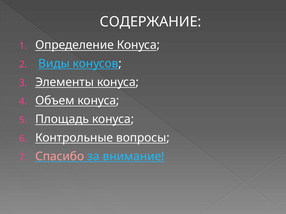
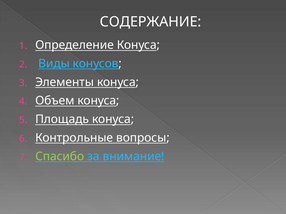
Спасибо colour: pink -> light green (60, 157)
